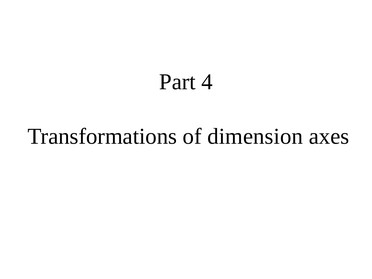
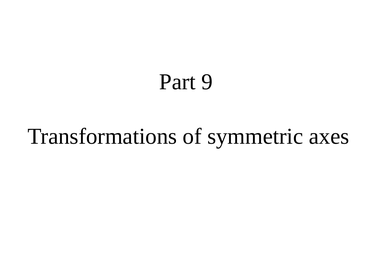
4: 4 -> 9 (207, 82)
dimension: dimension -> symmetric (255, 136)
